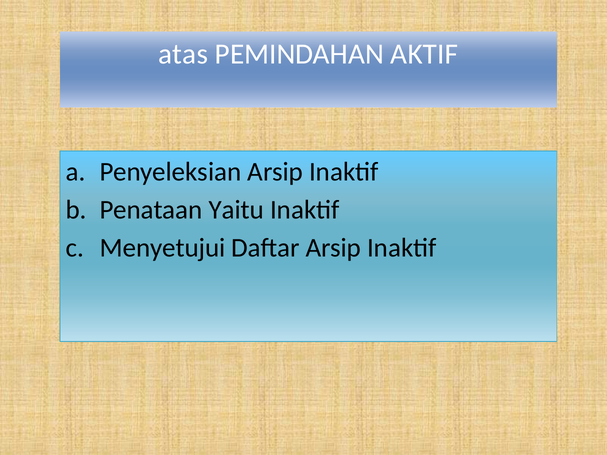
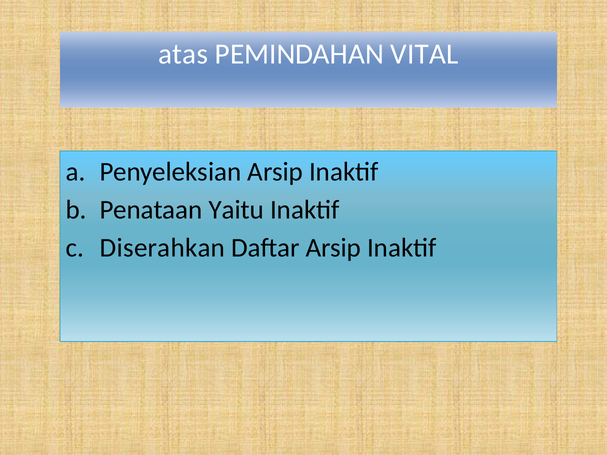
AKTIF: AKTIF -> VITAL (424, 54)
Menyetujui: Menyetujui -> Diserahkan (162, 248)
